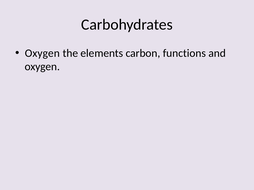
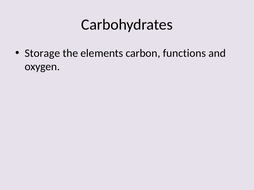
Oxygen: Oxygen -> Storage (42, 53)
